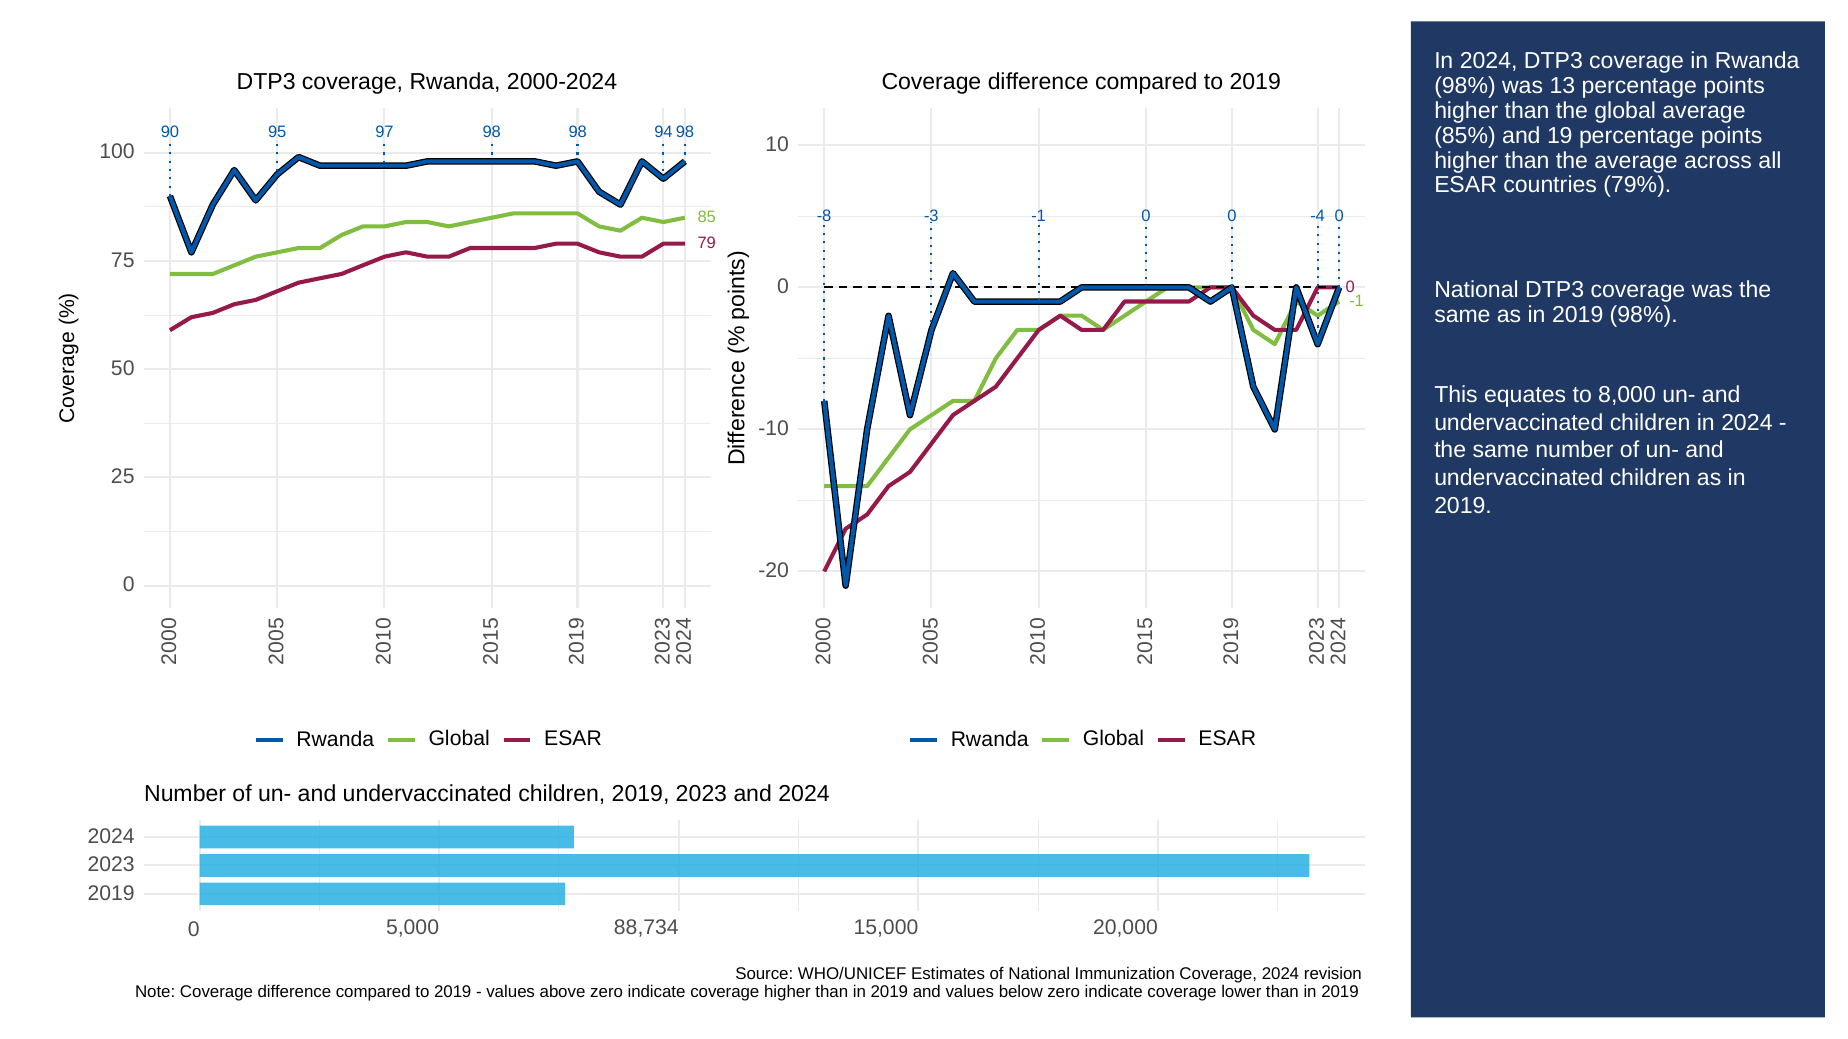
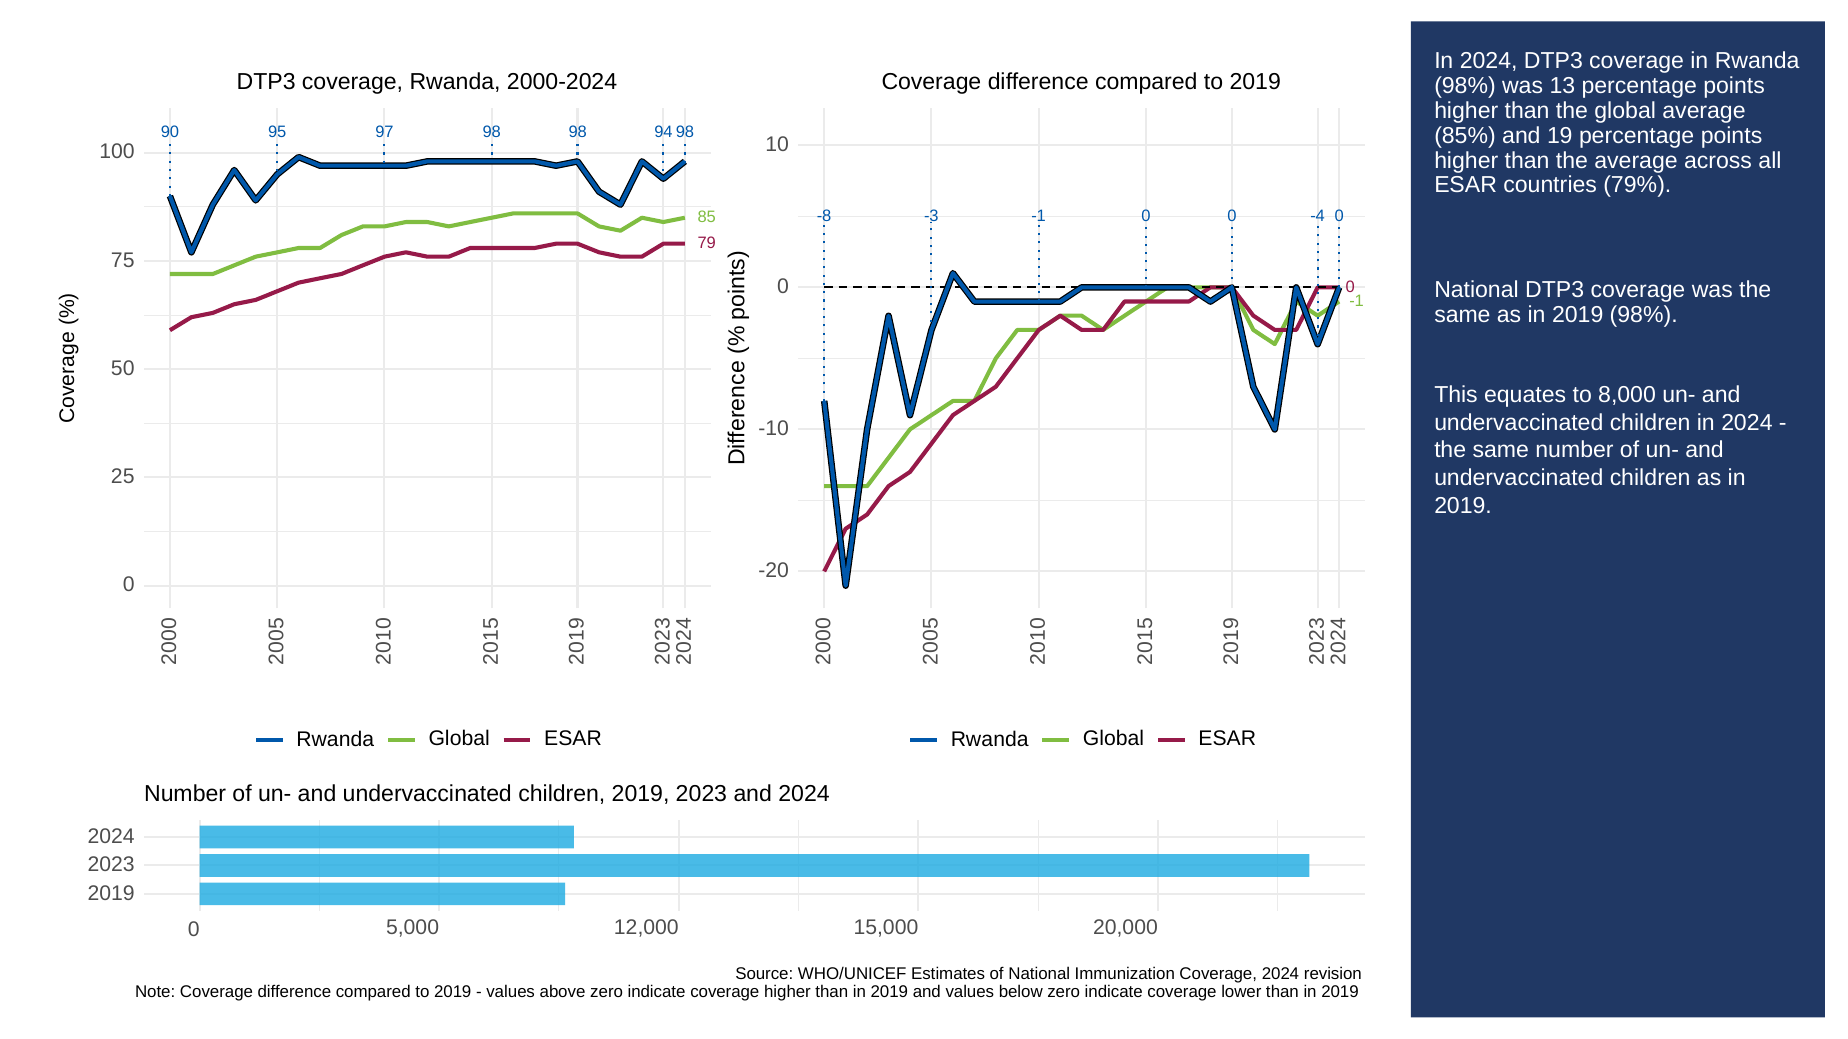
88,734: 88,734 -> 12,000 (646, 928)
